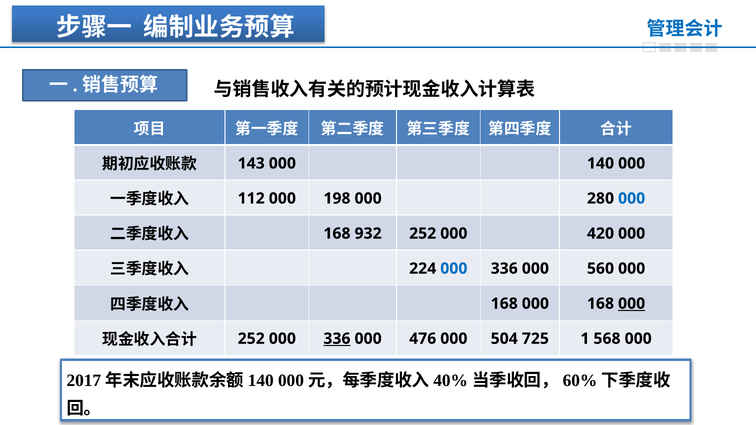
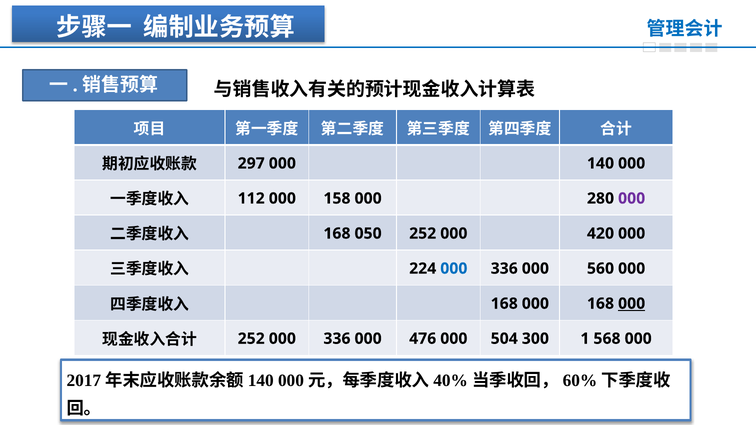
143: 143 -> 297 (251, 163)
198: 198 -> 158 (337, 199)
000 colour: blue -> purple (632, 199)
932: 932 -> 050 (368, 234)
336 underline: present -> none (337, 339)
725: 725 -> 300 (535, 339)
